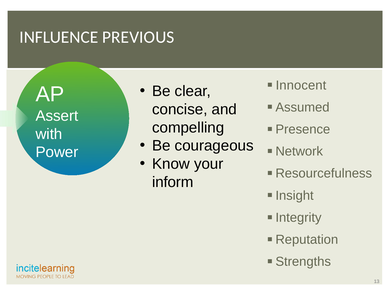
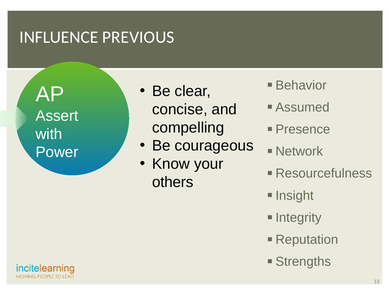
Innocent: Innocent -> Behavior (301, 85)
inform: inform -> others (173, 182)
